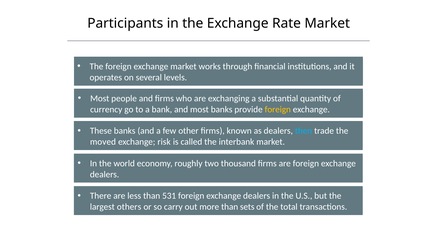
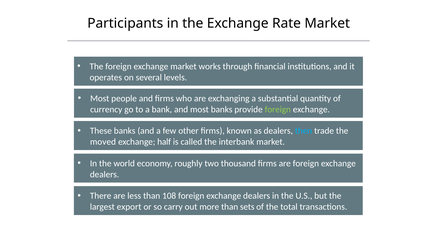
foreign colour: yellow -> light green (278, 109)
risk: risk -> half (164, 142)
531: 531 -> 108 (169, 196)
others: others -> export (129, 207)
